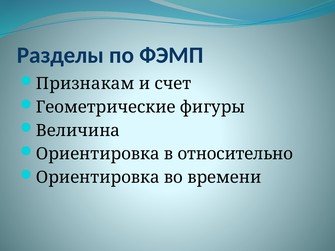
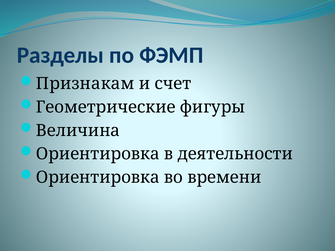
относительно: относительно -> деятельности (235, 154)
